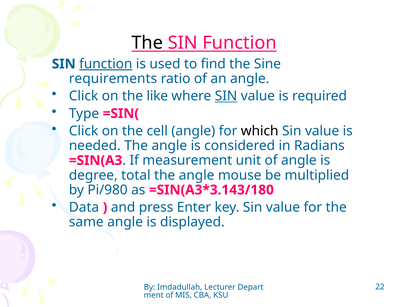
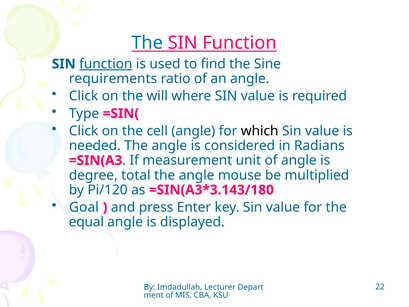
The colour: black -> blue (147, 43)
like: like -> will (157, 96)
SIN underline: present -> none (226, 96)
Pi/980: Pi/980 -> Pi/120 (108, 190)
Data: Data -> Goal (84, 207)
same: same -> equal (86, 222)
